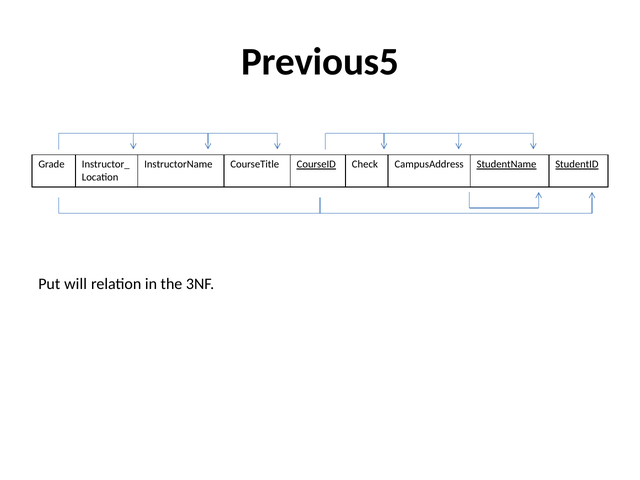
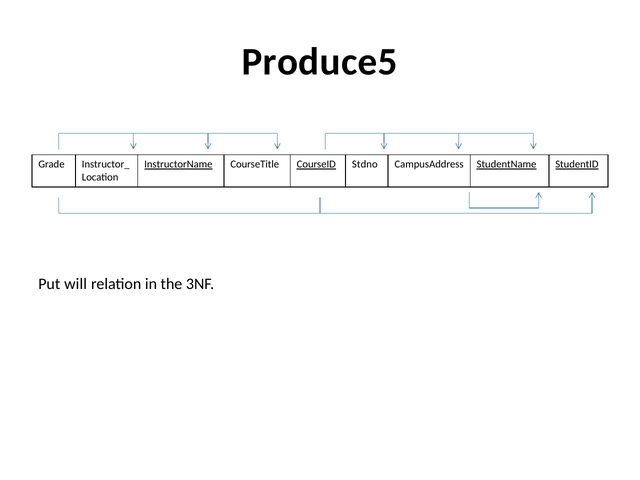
Previous5: Previous5 -> Produce5 (320, 62)
InstructorName underline: none -> present (178, 164)
Check: Check -> Stdno (365, 164)
